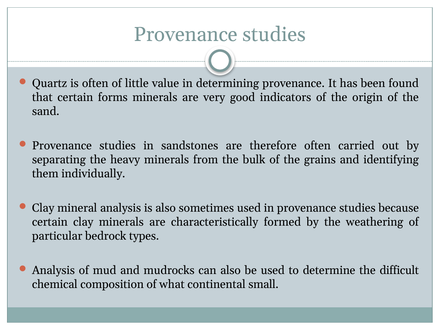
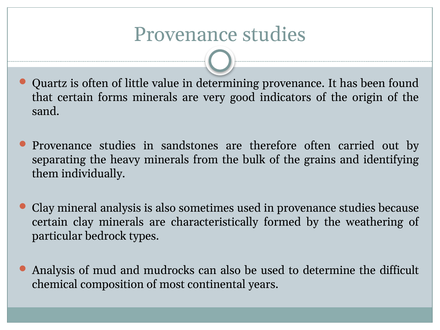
what: what -> most (172, 284)
small: small -> years (263, 284)
